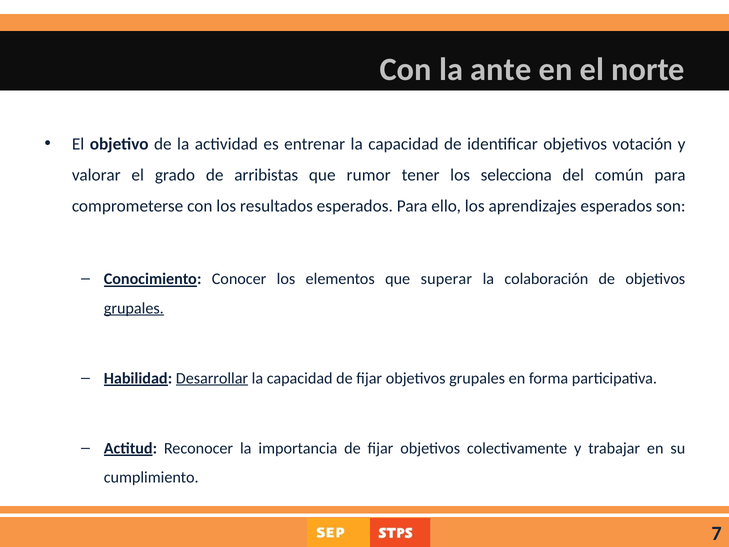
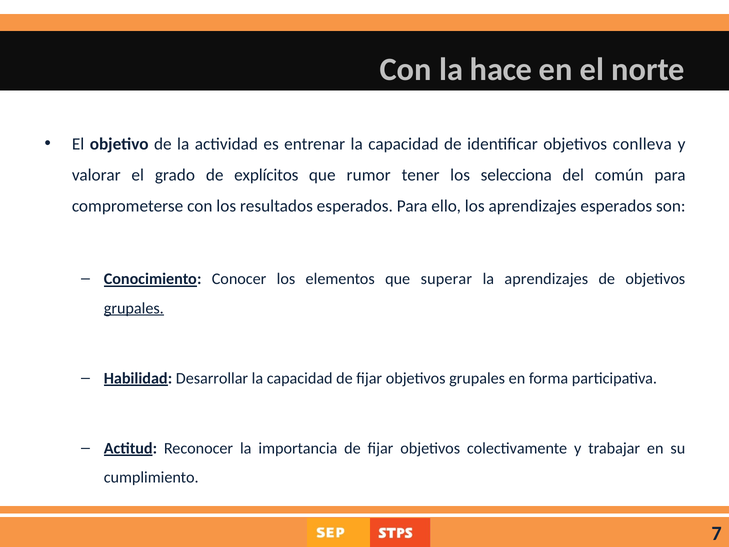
ante: ante -> hace (501, 70)
votación: votación -> conlleva (642, 144)
arribistas: arribistas -> explícitos (266, 175)
la colaboración: colaboración -> aprendizajes (546, 279)
Desarrollar underline: present -> none (212, 378)
